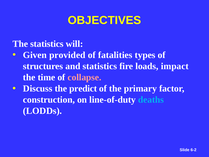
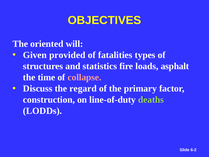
The statistics: statistics -> oriented (47, 44)
impact: impact -> asphalt (175, 66)
predict: predict -> regard (83, 88)
deaths colour: light blue -> light green (151, 100)
